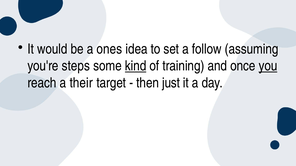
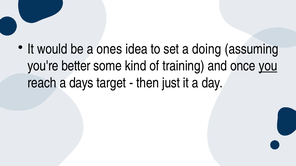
follow: follow -> doing (207, 49)
steps: steps -> better (76, 66)
kind underline: present -> none (136, 66)
their: their -> days (81, 83)
